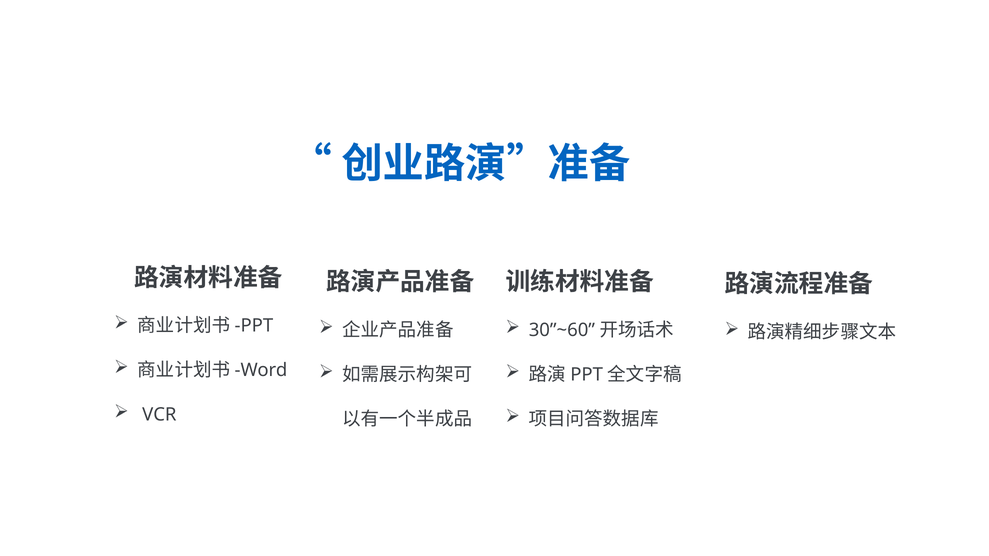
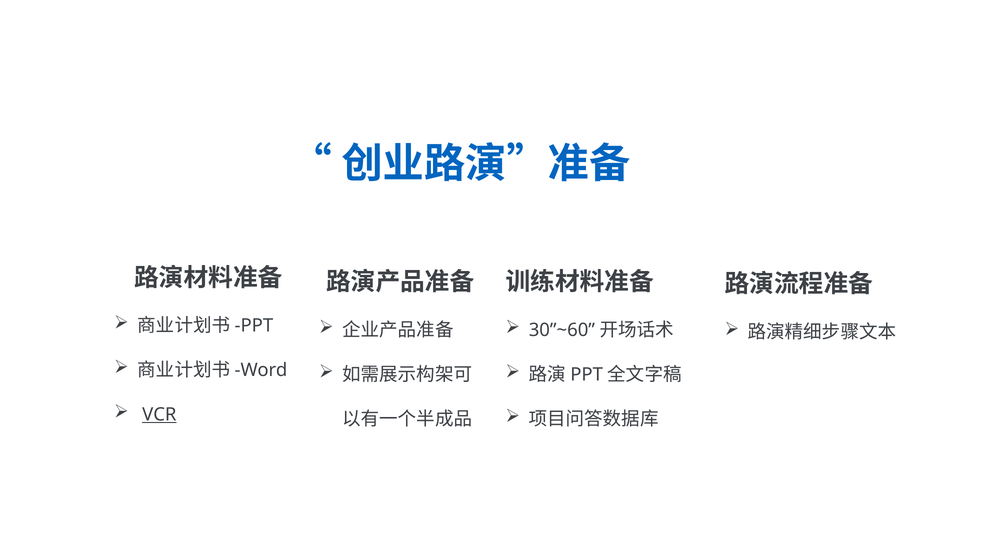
VCR underline: none -> present (159, 415)
